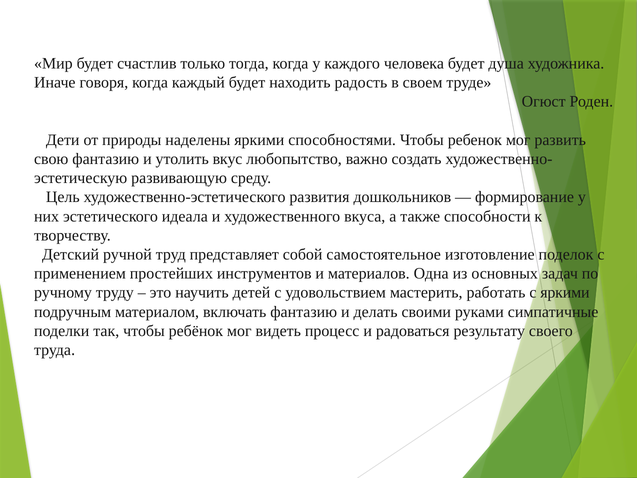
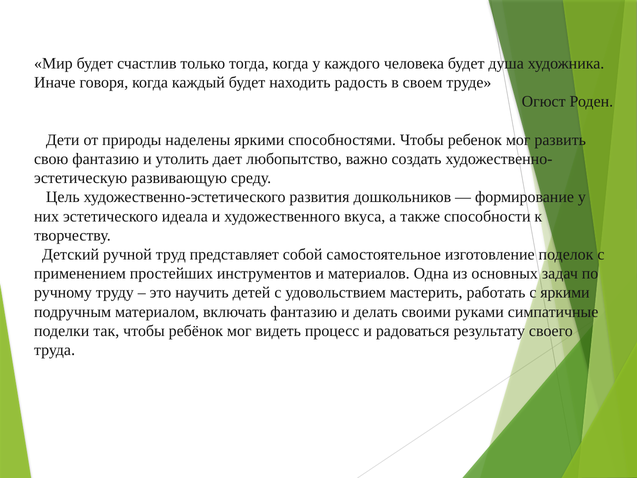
вкус: вкус -> дает (227, 159)
